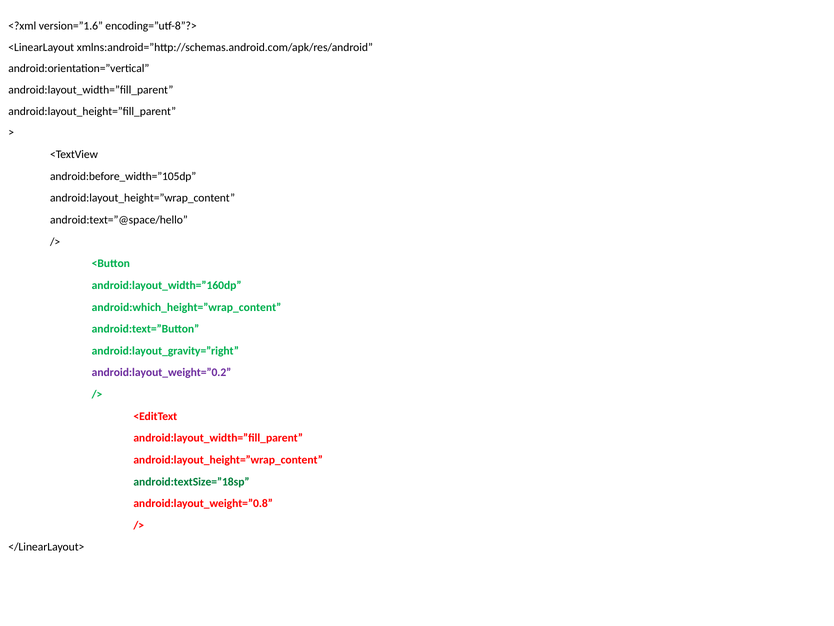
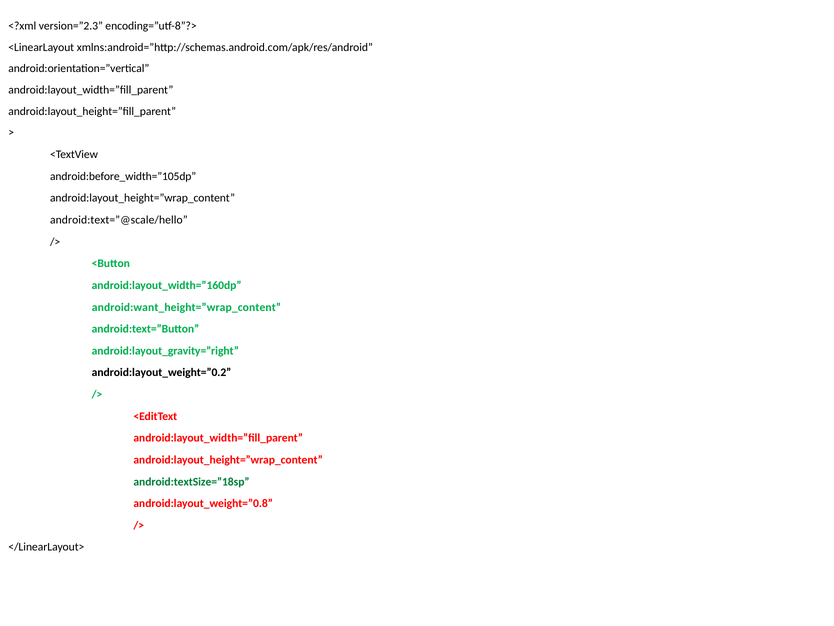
version=”1.6: version=”1.6 -> version=”2.3 (71, 26)
android:text=”@space/hello: android:text=”@space/hello -> android:text=”@scale/hello (119, 220)
android:which_height=”wrap_content: android:which_height=”wrap_content -> android:want_height=”wrap_content (186, 307)
android:layout_weight=”0.2 colour: purple -> black (161, 372)
